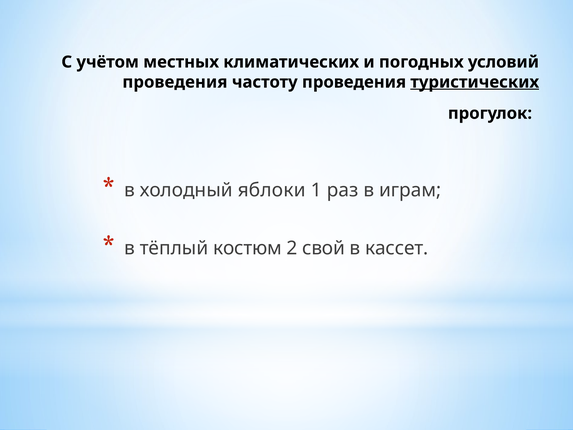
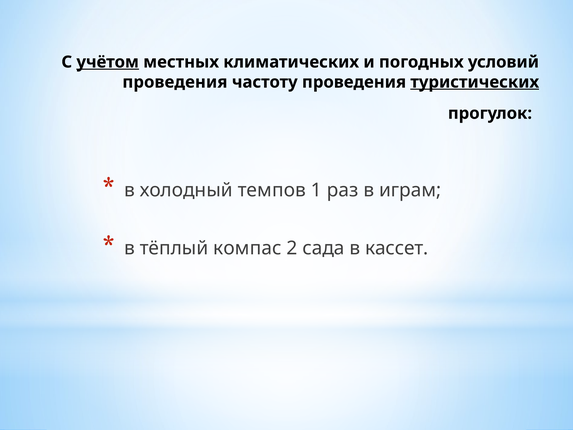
учётом underline: none -> present (108, 62)
яблоки: яблоки -> темпов (272, 190)
костюм: костюм -> компас (247, 248)
свой: свой -> сада (324, 248)
